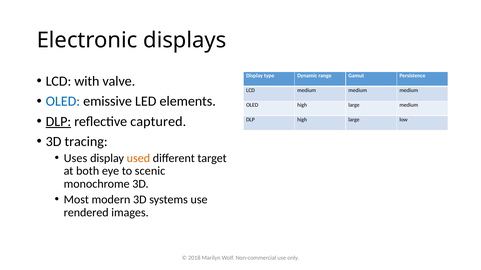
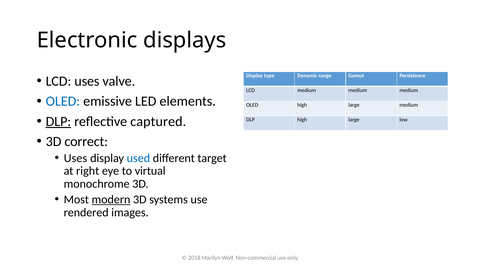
LCD with: with -> uses (87, 81)
tracing: tracing -> correct (86, 142)
used colour: orange -> blue (138, 158)
both: both -> right (88, 171)
scenic: scenic -> virtual (150, 171)
modern underline: none -> present (111, 200)
